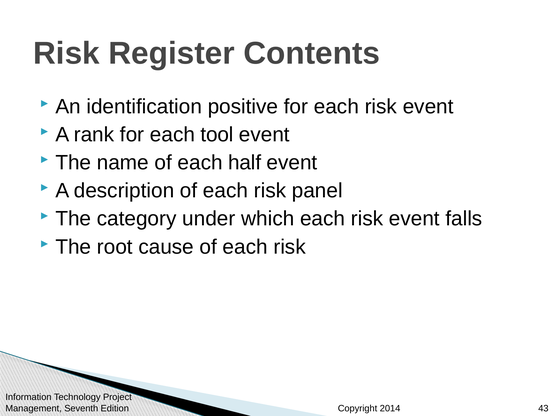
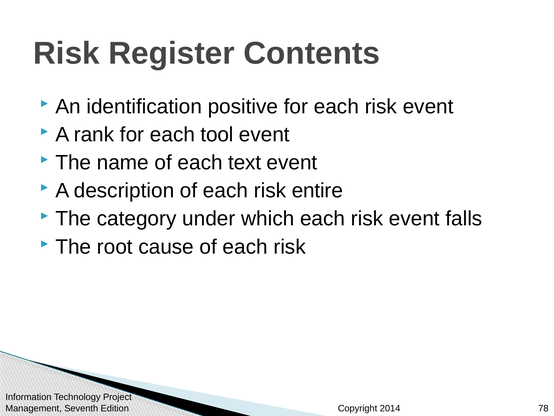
half: half -> text (245, 162)
panel: panel -> entire (317, 191)
43: 43 -> 78 (543, 408)
